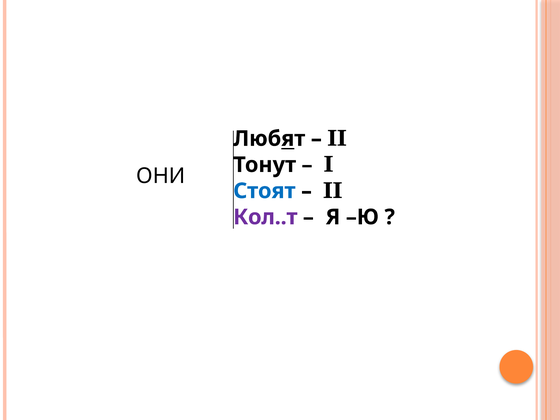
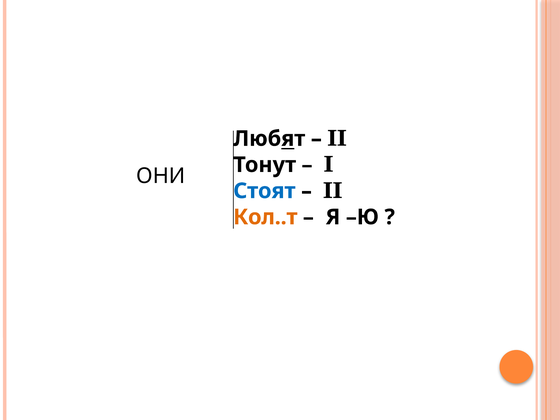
Кол..т colour: purple -> orange (265, 217)
